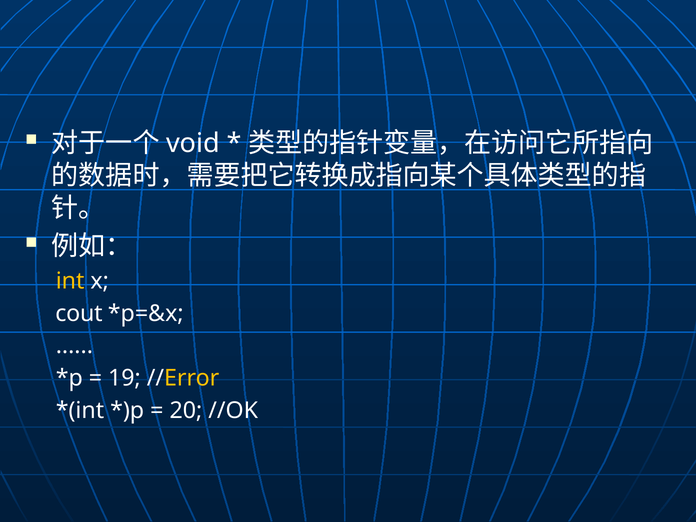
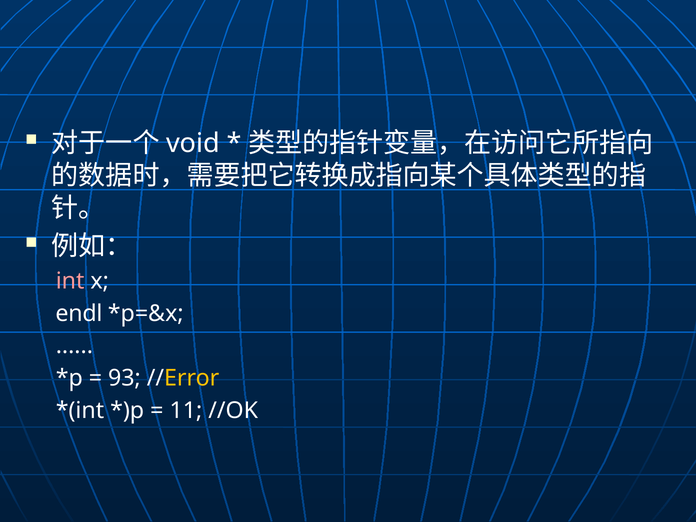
int colour: yellow -> pink (70, 281)
cout: cout -> endl (79, 313)
19: 19 -> 93 (124, 378)
20: 20 -> 11 (186, 411)
